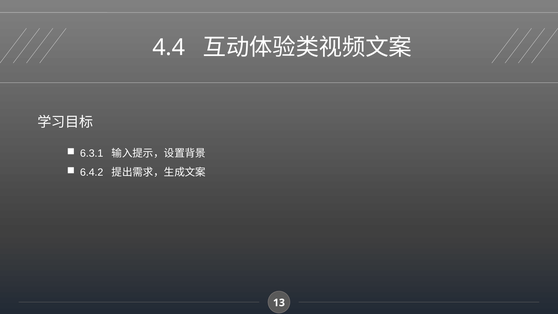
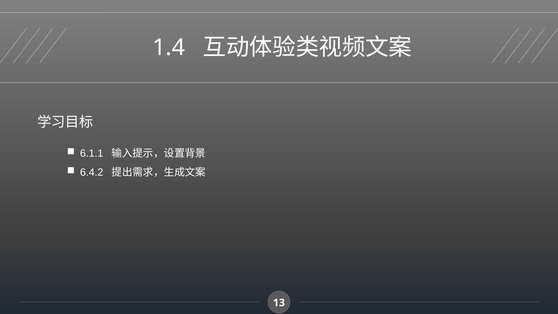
4.4: 4.4 -> 1.4 (169, 48)
6.3.1: 6.3.1 -> 6.1.1 (92, 153)
